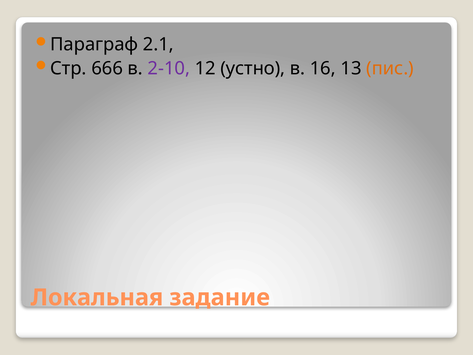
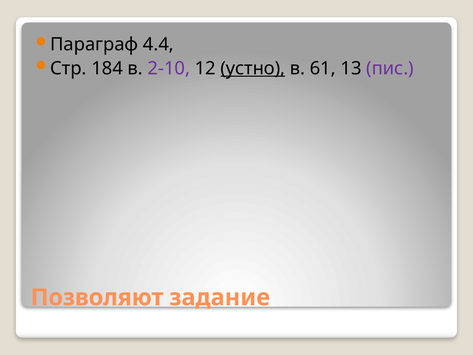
2.1: 2.1 -> 4.4 (158, 44)
666: 666 -> 184 (107, 68)
устно underline: none -> present (253, 68)
16: 16 -> 61 (323, 68)
пис colour: orange -> purple (390, 68)
Локальная: Локальная -> Позволяют (97, 297)
